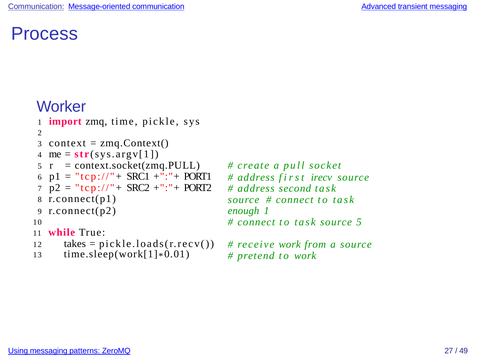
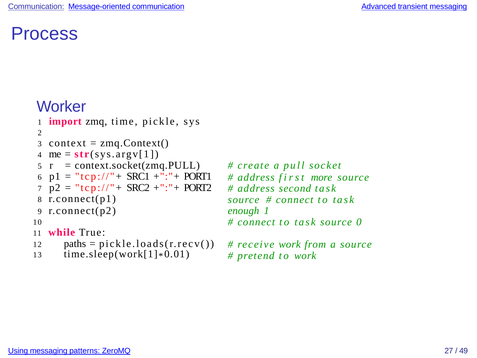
irecv: irecv -> more (322, 177)
source 5: 5 -> 0 (359, 222)
takes: takes -> paths (75, 244)
